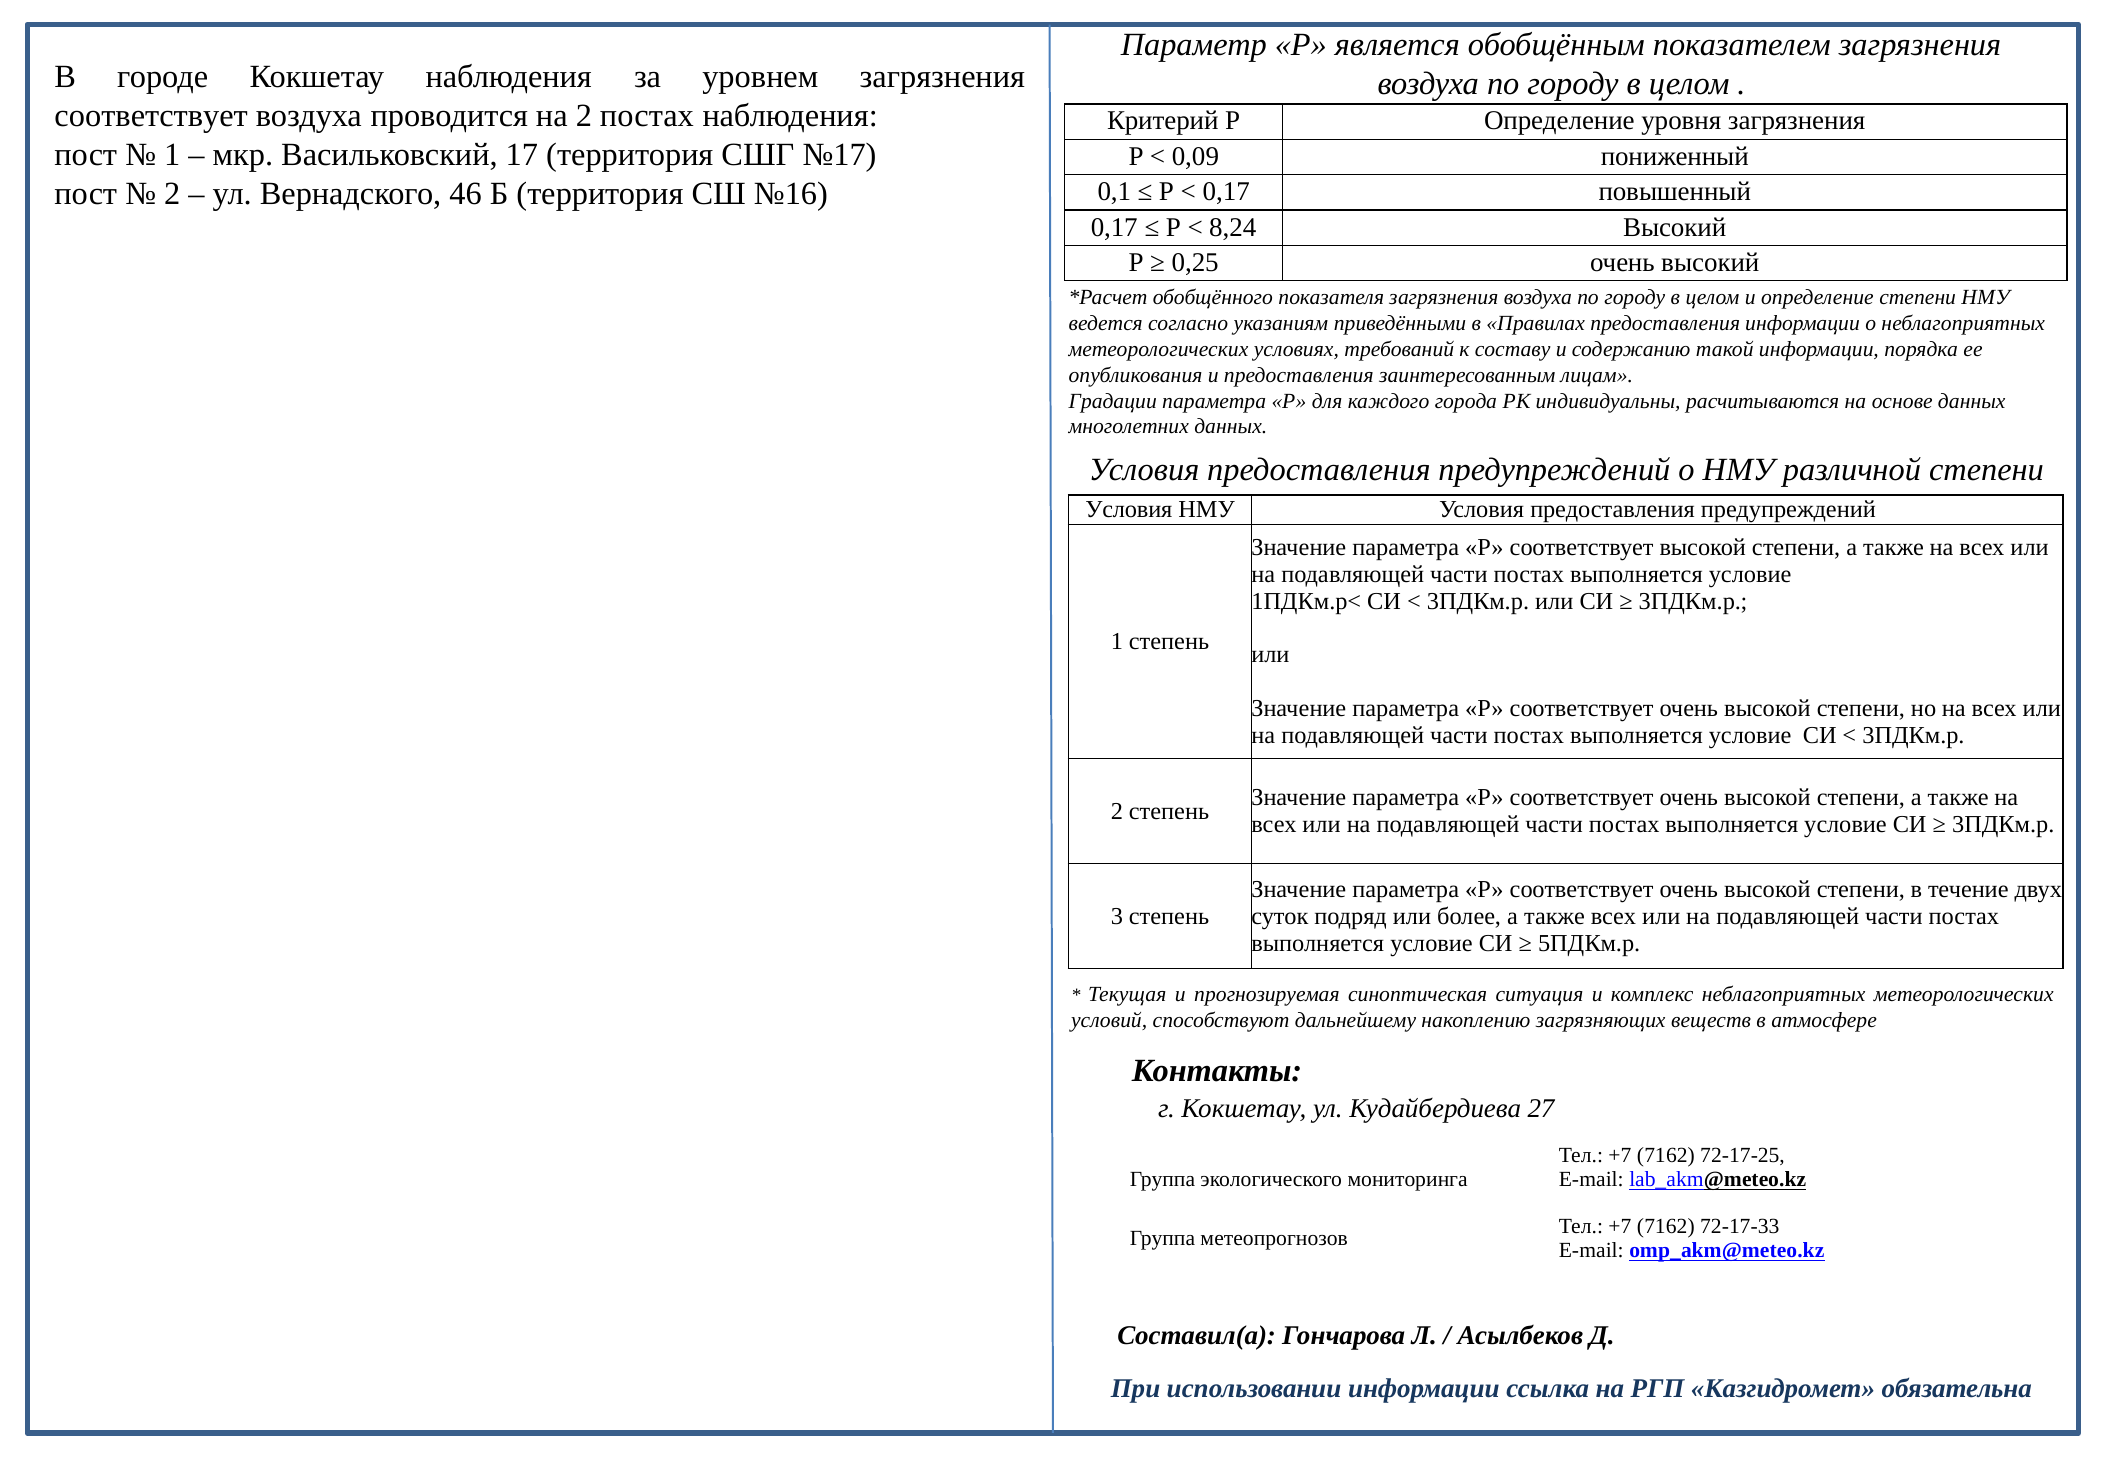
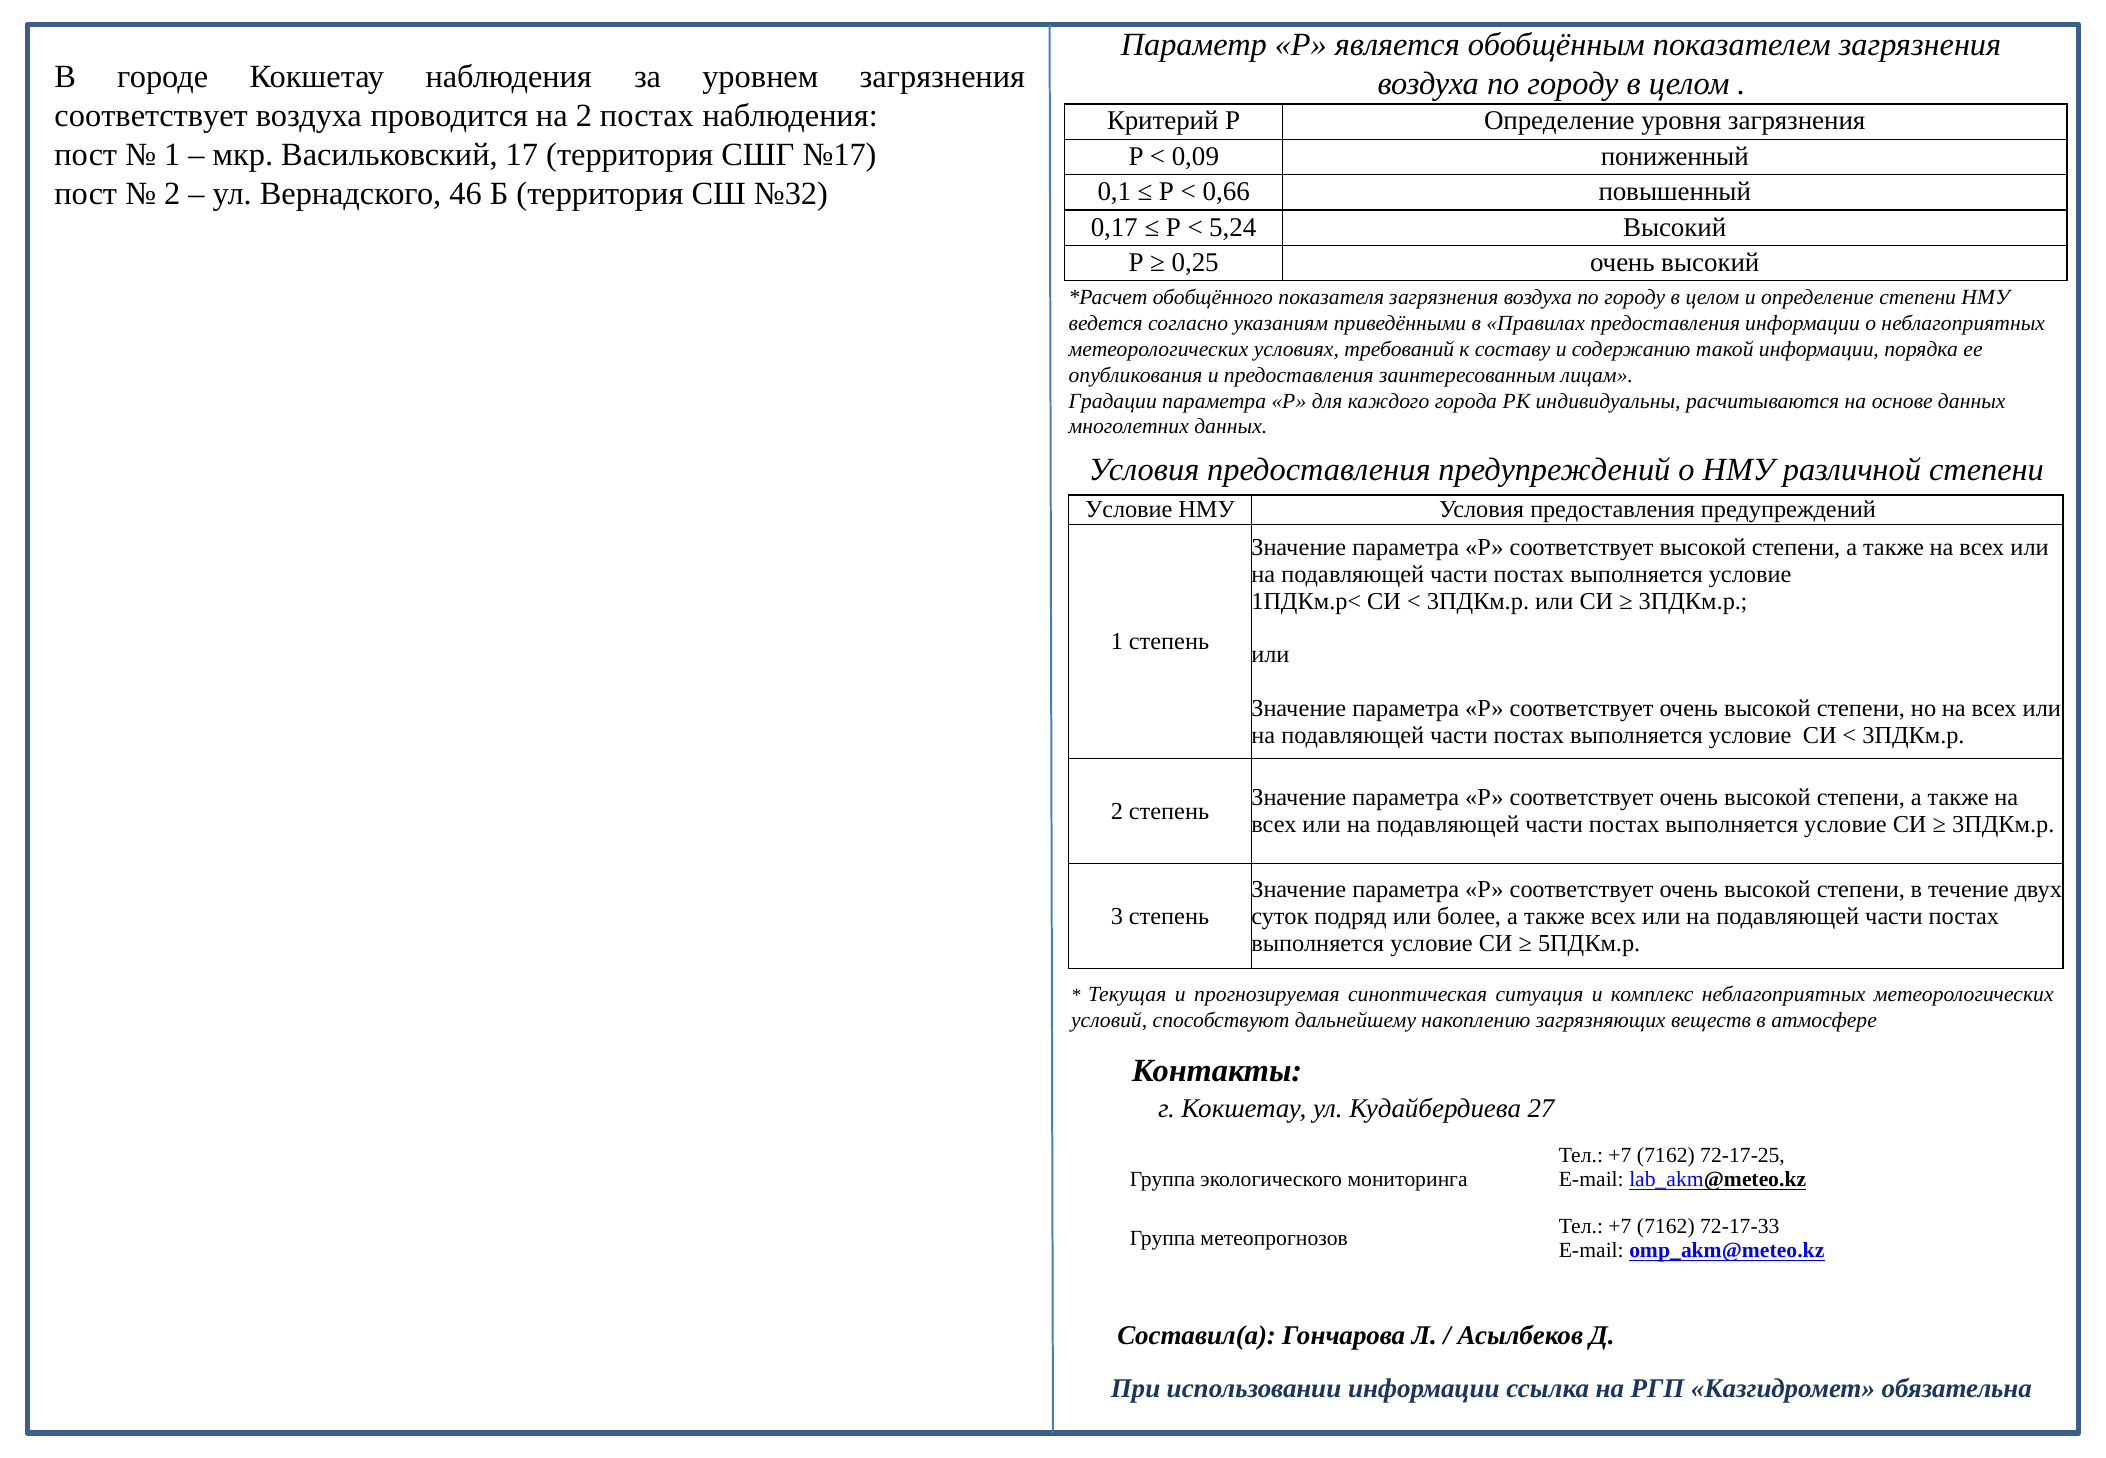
№16: №16 -> №32 (791, 193)
0,17: 0,17 -> 0,66 (1226, 192)
8,24: 8,24 -> 5,24 (1233, 227)
Условия: Условия -> Условие (1129, 510)
